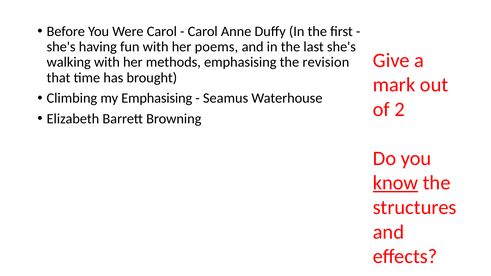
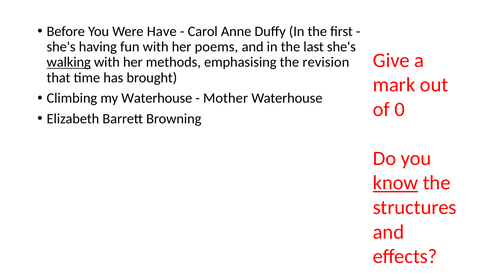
Were Carol: Carol -> Have (162, 31)
walking underline: none -> present (69, 62)
my Emphasising: Emphasising -> Waterhouse (157, 98)
Seamus: Seamus -> Mother (226, 98)
2: 2 -> 0 (400, 109)
